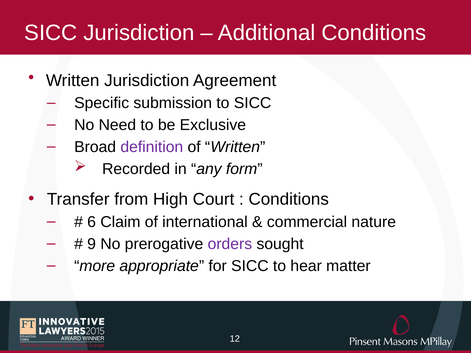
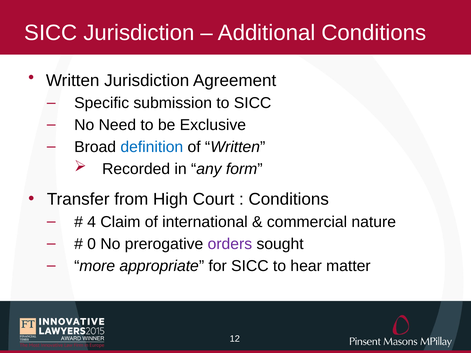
definition colour: purple -> blue (152, 147)
6: 6 -> 4 (92, 222)
9: 9 -> 0 (92, 244)
